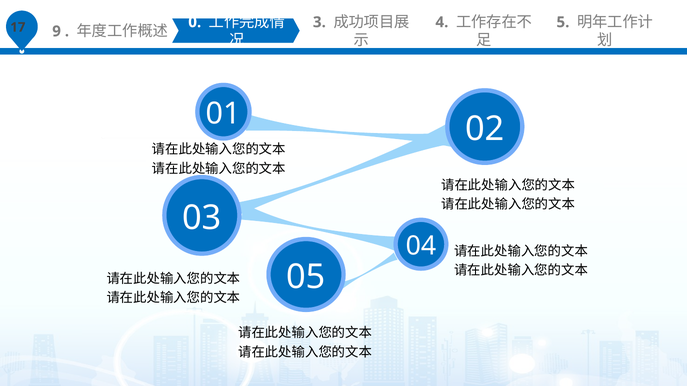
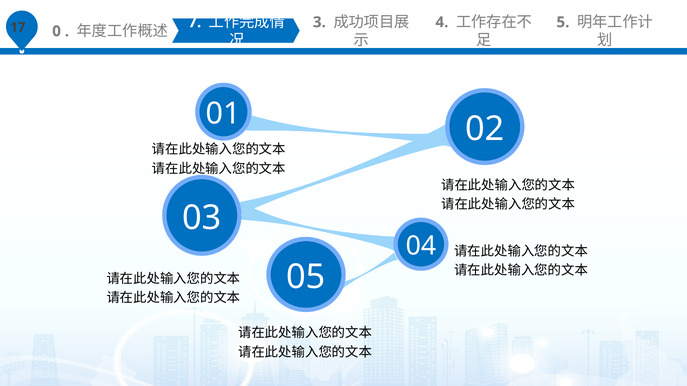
9: 9 -> 0 (57, 31)
0: 0 -> 7 (195, 22)
